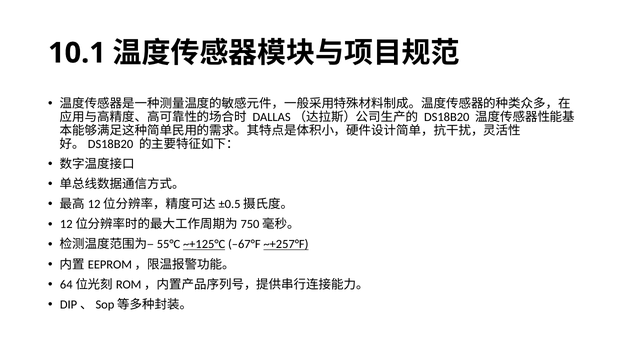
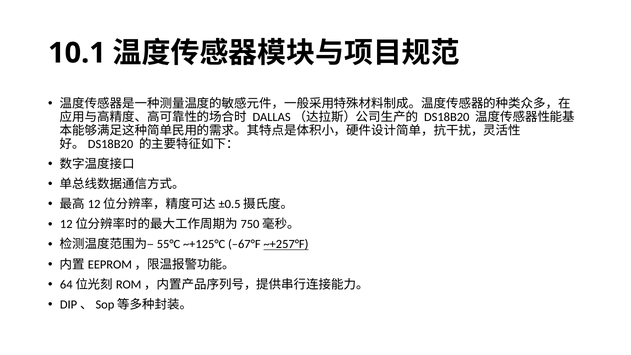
~+125°C underline: present -> none (204, 244)
